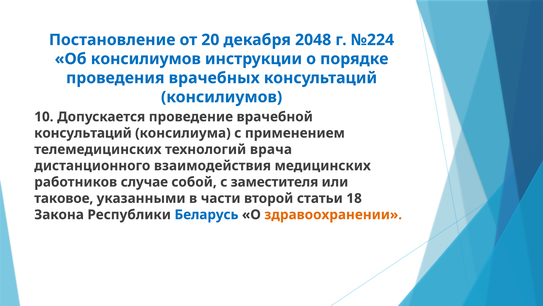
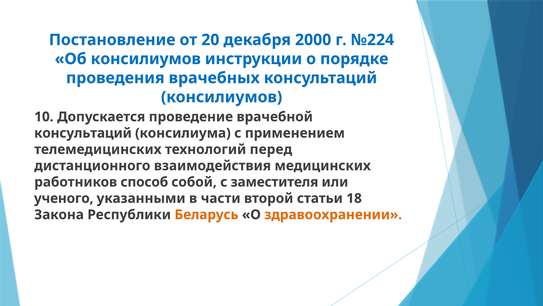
2048: 2048 -> 2000 (313, 40)
врача: врача -> перед (271, 149)
случае: случае -> способ (144, 182)
таковое: таковое -> ученого (64, 198)
Беларусь colour: blue -> orange (206, 214)
